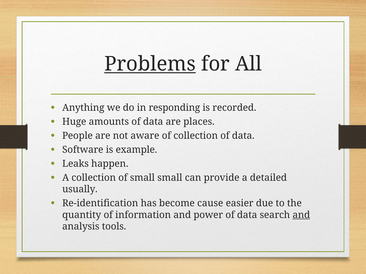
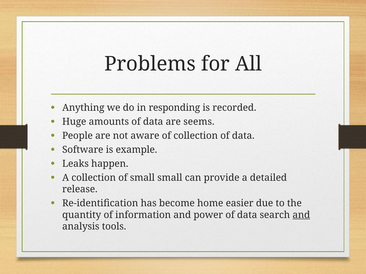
Problems underline: present -> none (150, 64)
places: places -> seems (199, 122)
usually: usually -> release (80, 190)
cause: cause -> home (210, 204)
